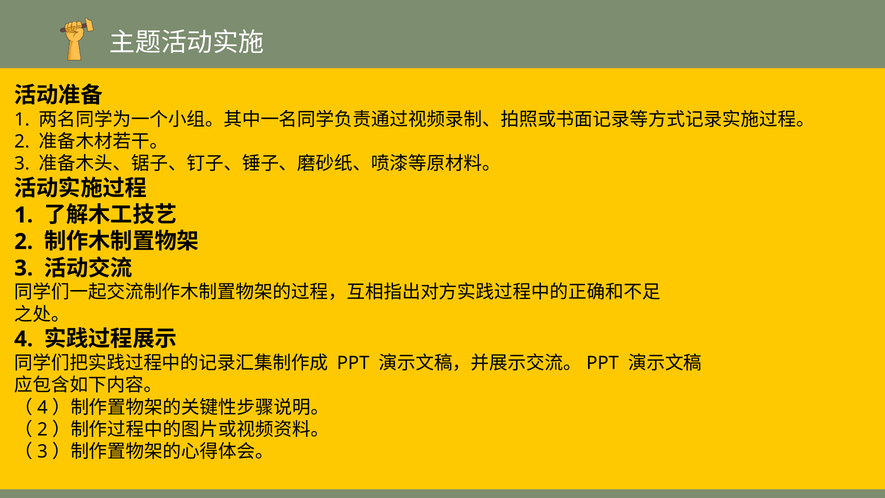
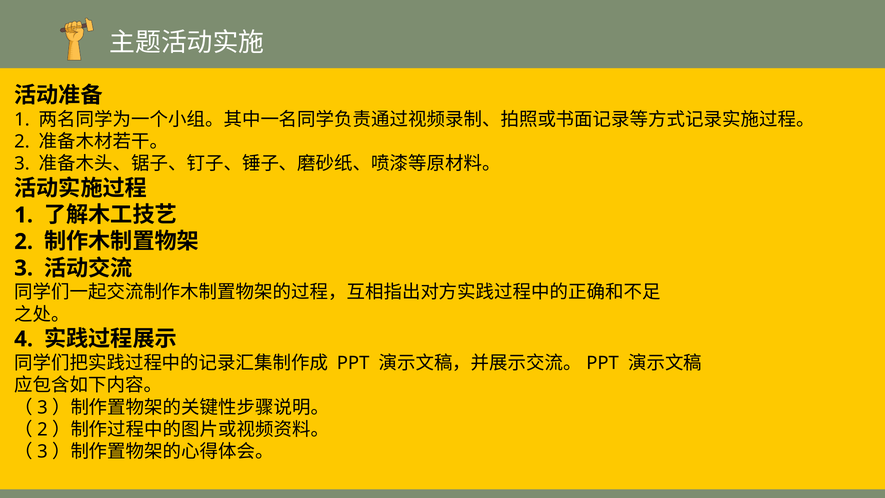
4: 4 -> 3 (42, 407)
